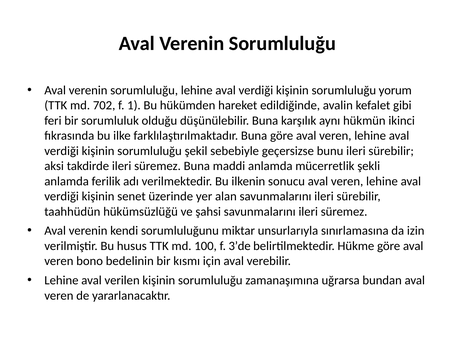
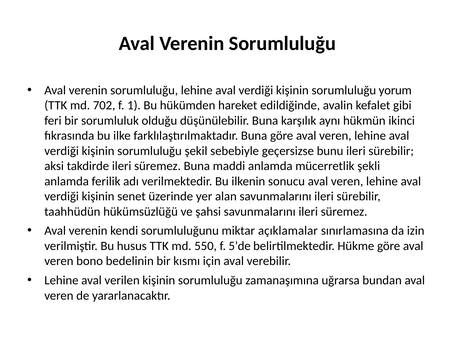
unsurlarıyla: unsurlarıyla -> açıklamalar (288, 231)
100: 100 -> 550 (206, 246)
3’de: 3’de -> 5’de (240, 246)
